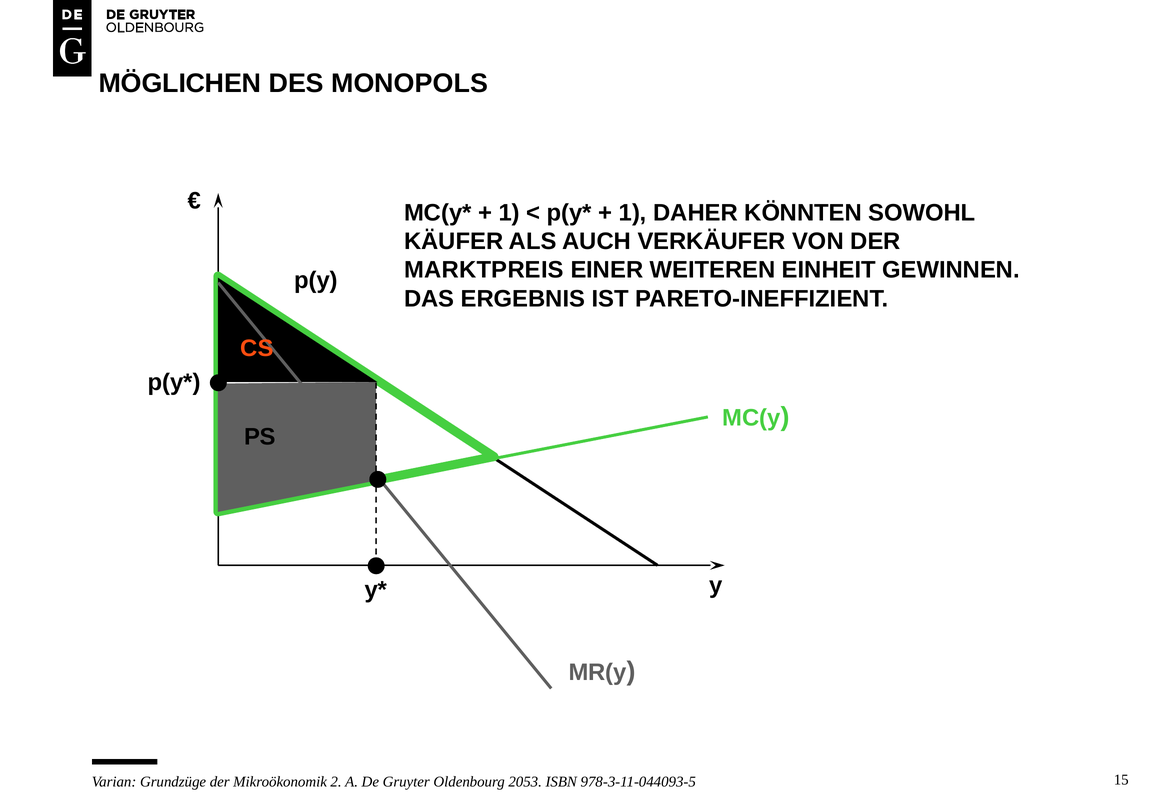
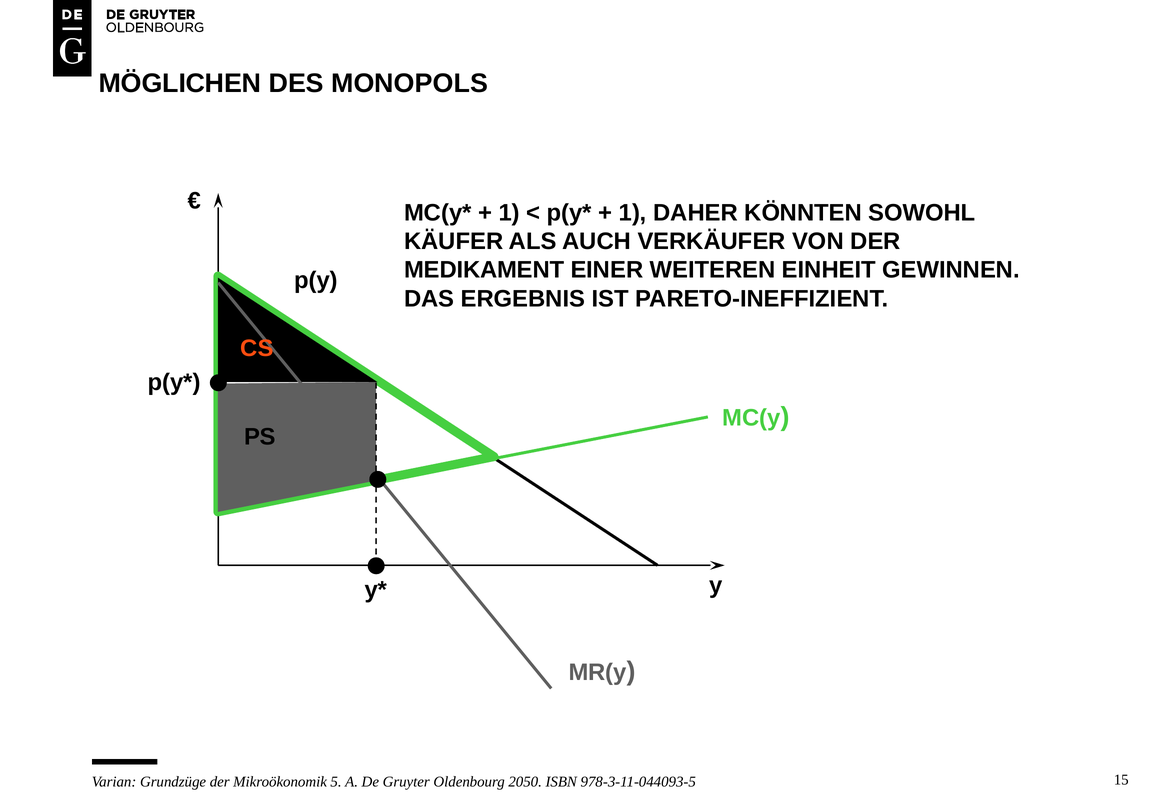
MARKTPREIS: MARKTPREIS -> MEDIKAMENT (484, 270)
2: 2 -> 5 (336, 782)
2053: 2053 -> 2050 (525, 782)
